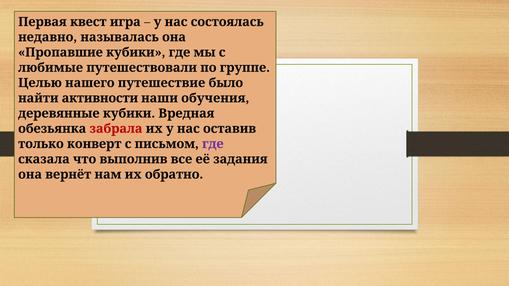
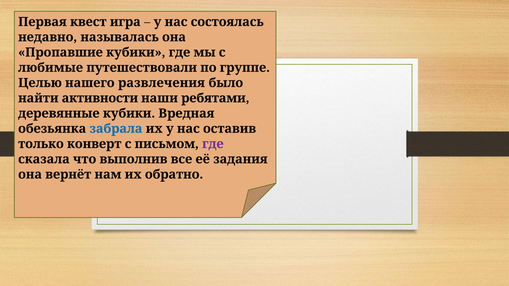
путешествие: путешествие -> развлечения (162, 83)
обучения: обучения -> ребятами (215, 98)
забрала colour: red -> blue (116, 129)
